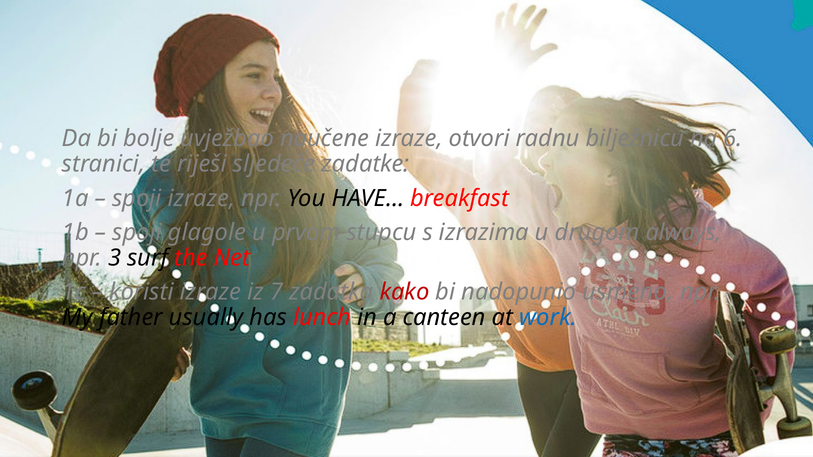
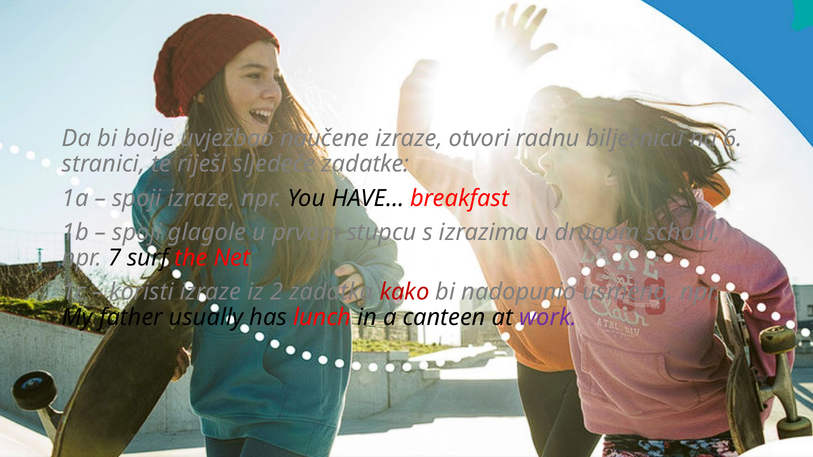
always: always -> school (683, 232)
3: 3 -> 7 (115, 258)
7: 7 -> 2 (277, 292)
work colour: blue -> purple (548, 318)
